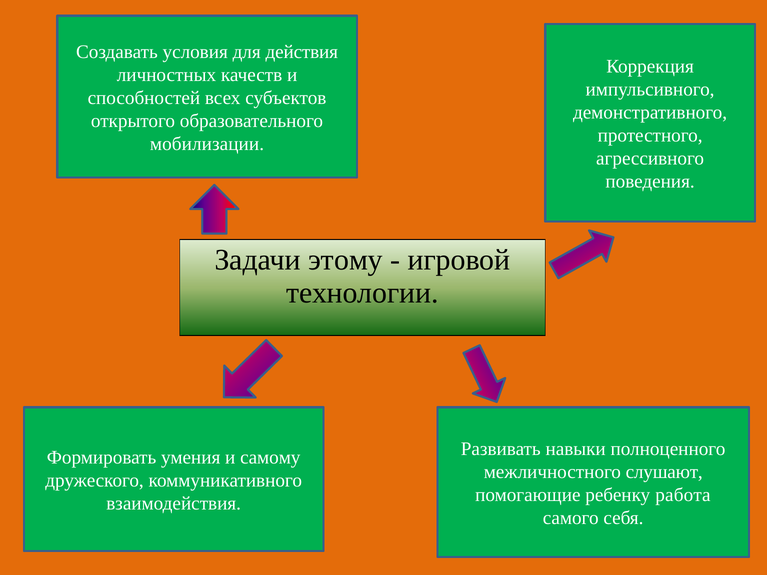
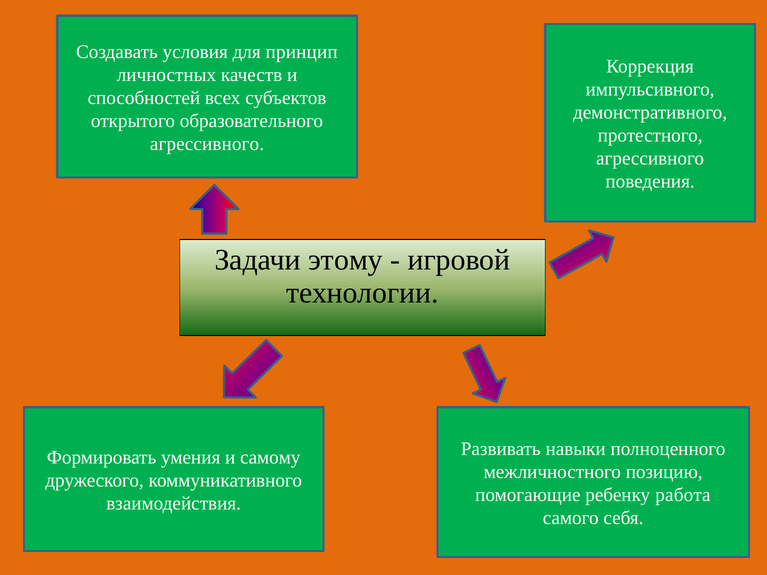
действия: действия -> принцип (302, 52)
мобилизации: мобилизации -> агрессивного (207, 144)
слушают: слушают -> позицию (664, 472)
